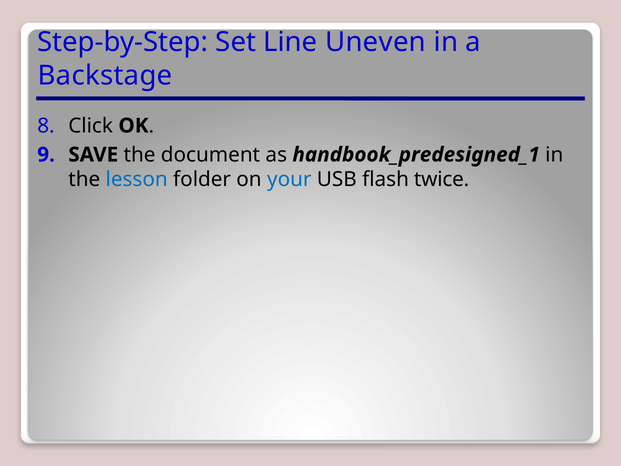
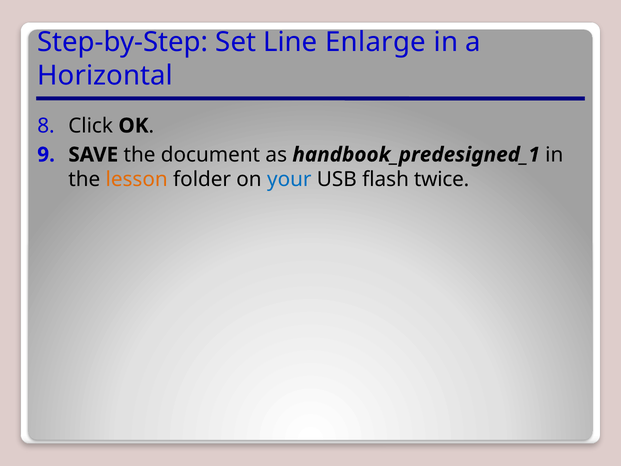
Uneven: Uneven -> Enlarge (376, 42)
Backstage: Backstage -> Horizontal (105, 75)
lesson colour: blue -> orange (137, 179)
